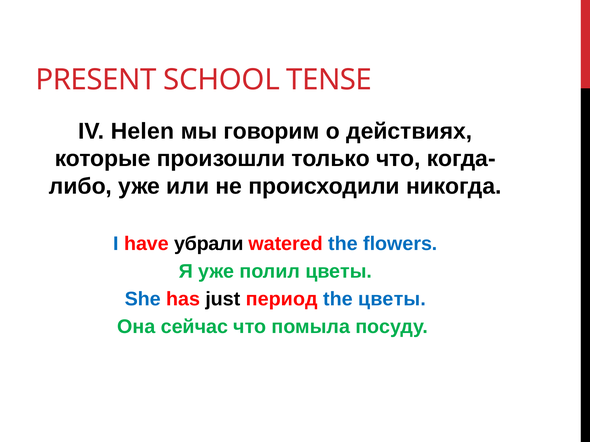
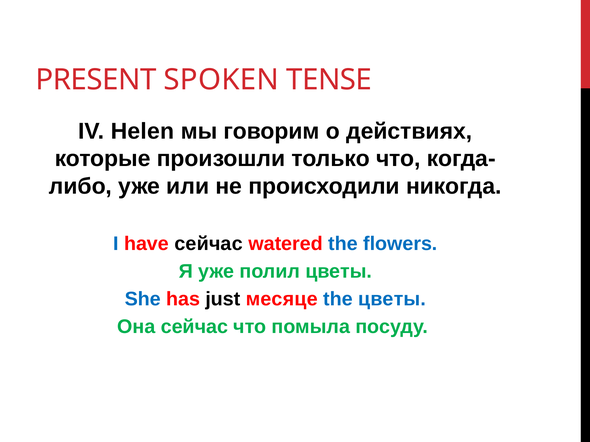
SCHOOL: SCHOOL -> SPOKEN (221, 80)
have убрали: убрали -> сейчас (209, 244)
период: период -> месяце (282, 299)
